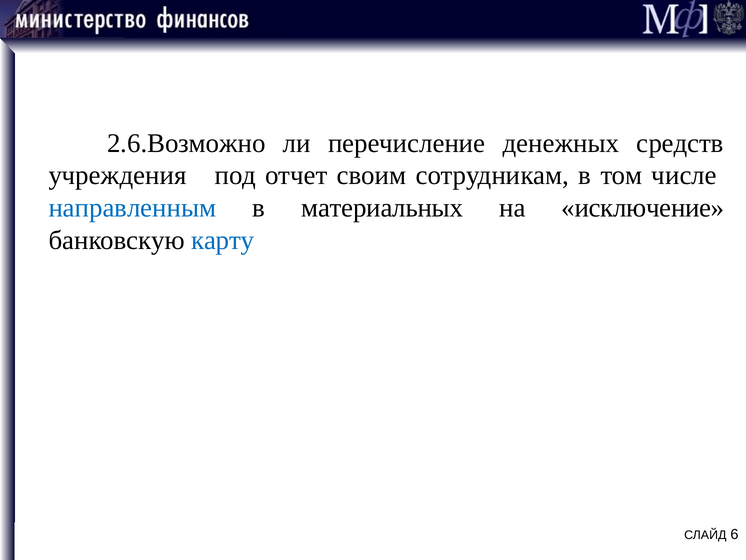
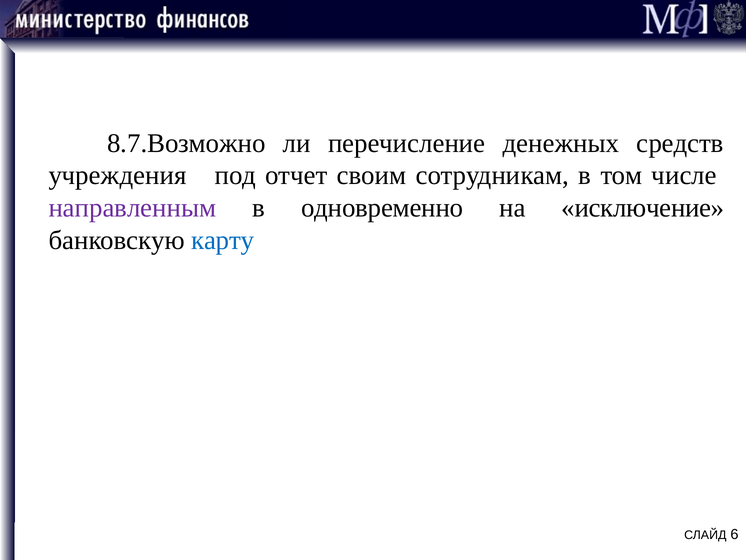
2.6.Возможно: 2.6.Возможно -> 8.7.Возможно (186, 143)
направленным colour: blue -> purple (132, 208)
материальных: материальных -> одновременно (382, 208)
